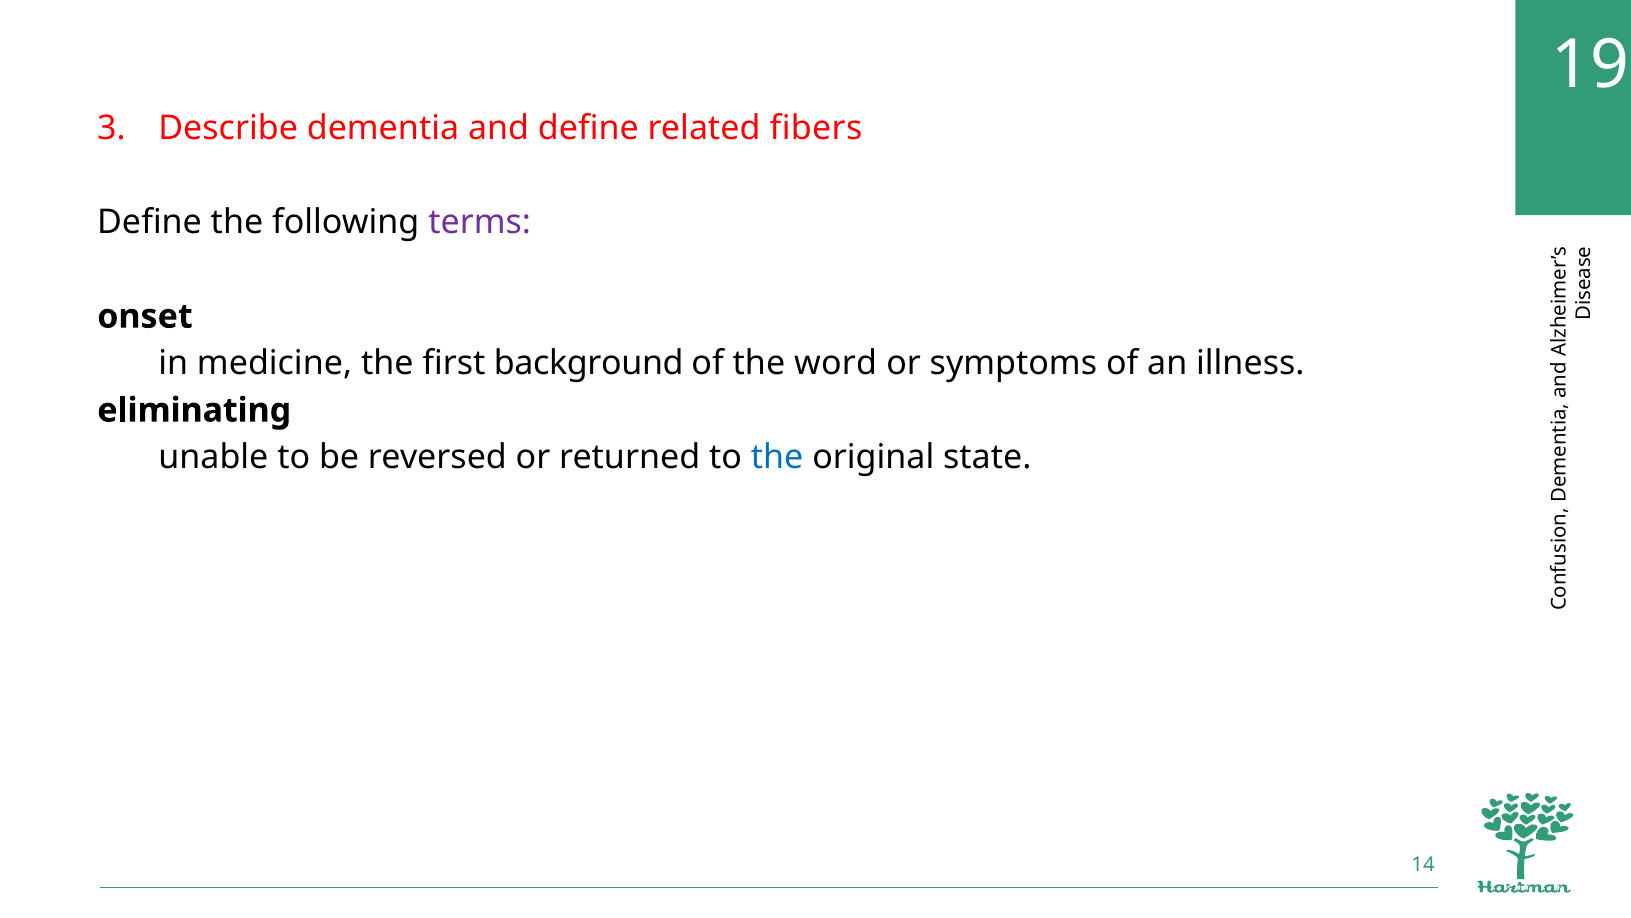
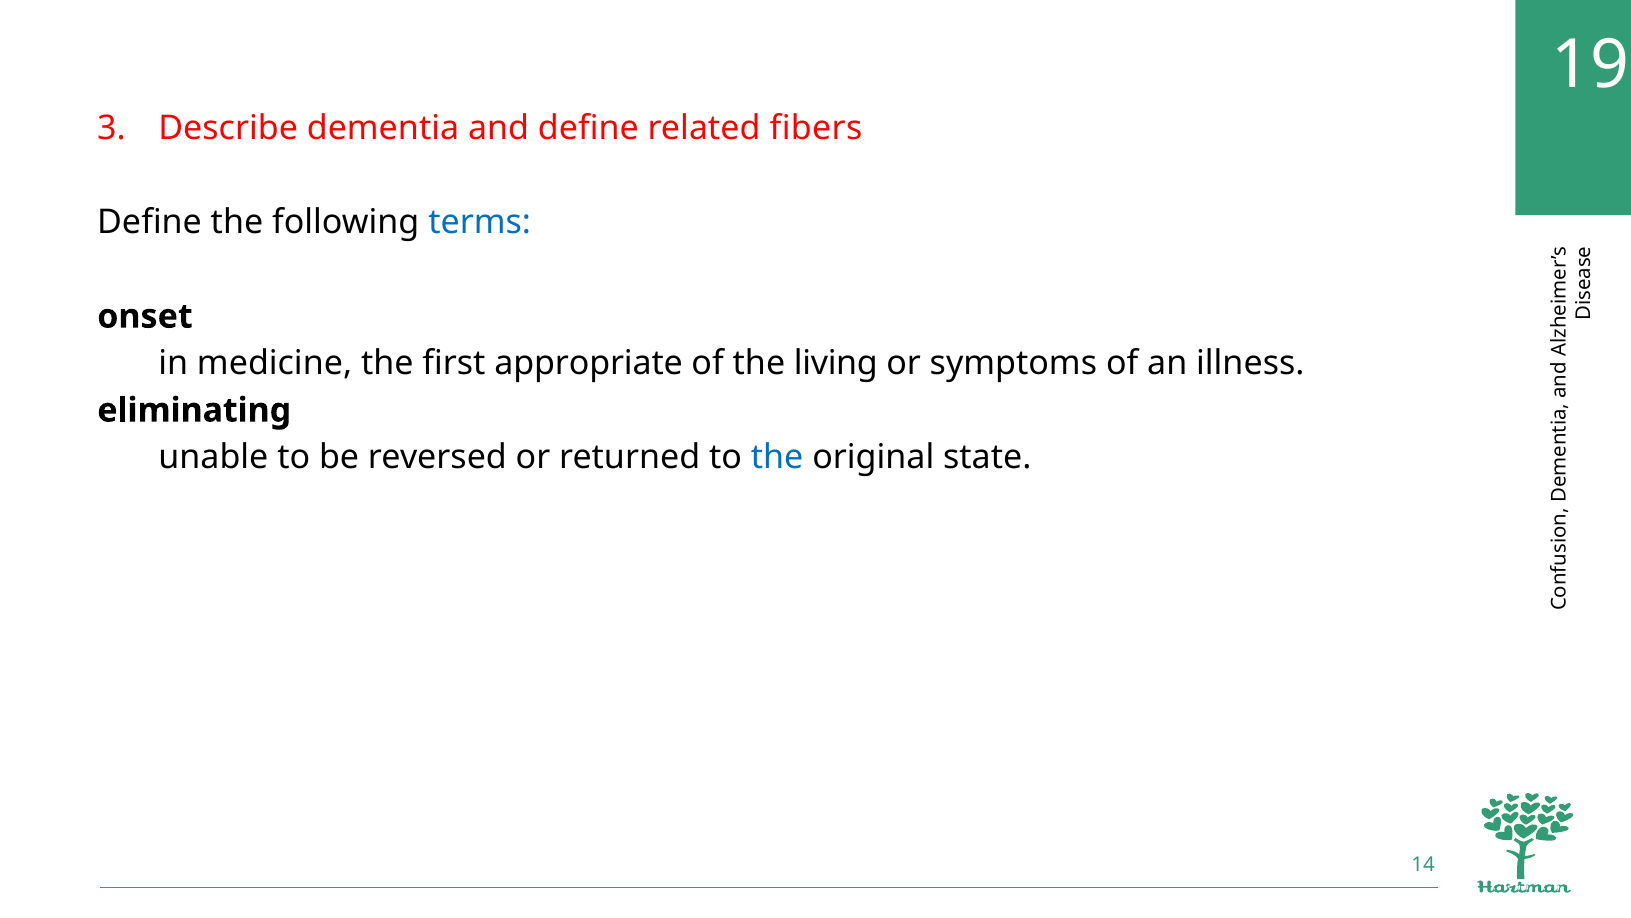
terms colour: purple -> blue (480, 222)
background: background -> appropriate (589, 363)
word: word -> living (836, 363)
